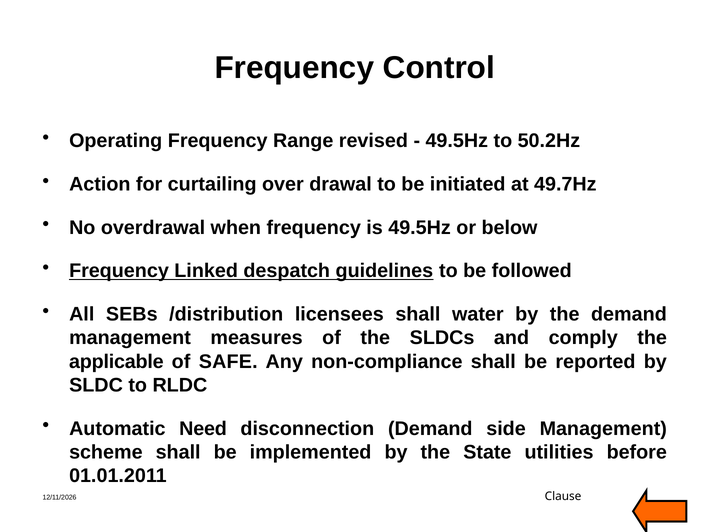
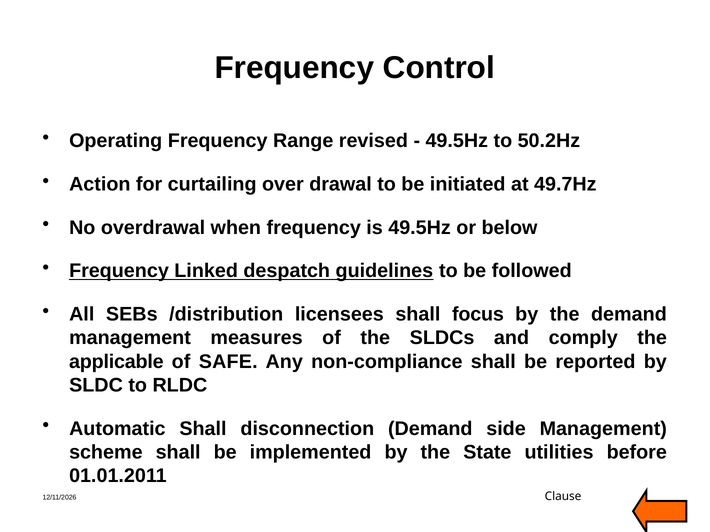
water: water -> focus (478, 315)
Automatic Need: Need -> Shall (203, 429)
